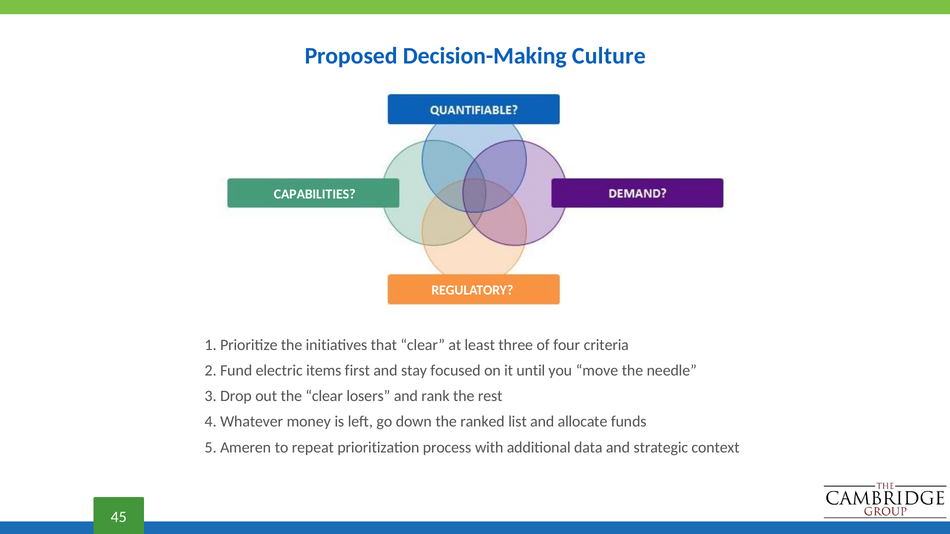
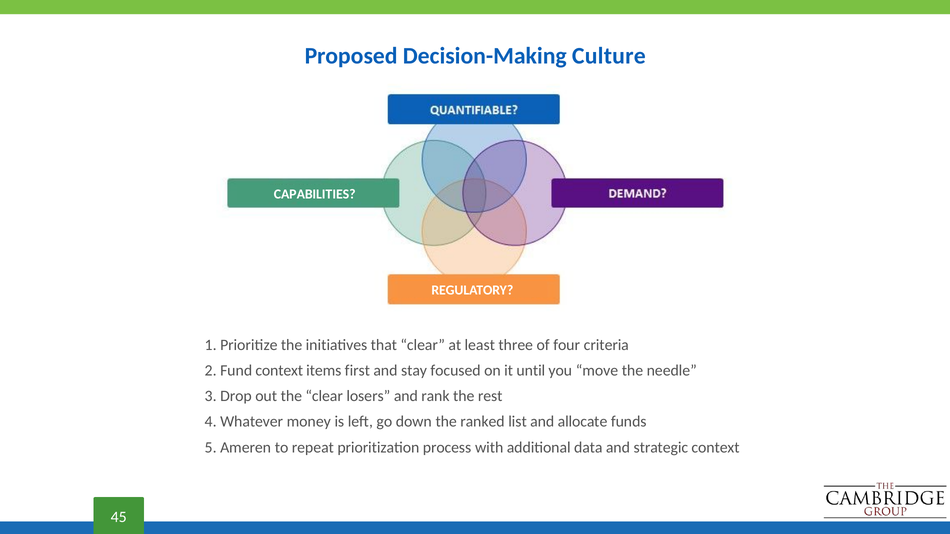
electric: electric -> context (279, 371)
